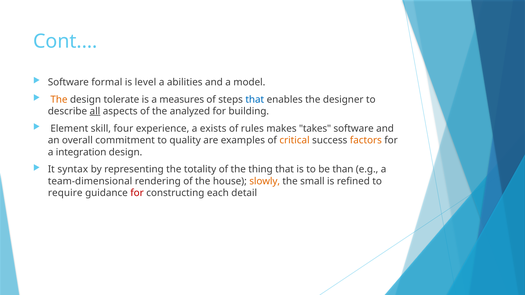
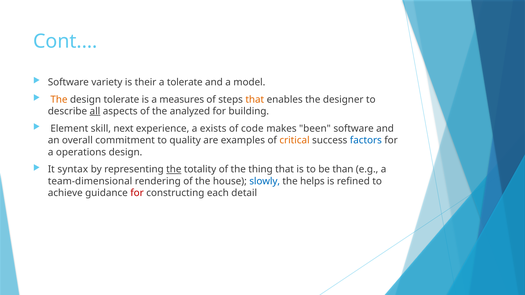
formal: formal -> variety (107, 82)
level: level -> their (146, 82)
a abilities: abilities -> tolerate (185, 82)
that colour: blue -> orange (255, 100)
four: four -> next (123, 129)
rules: rules -> code (252, 129)
takes: takes -> been (315, 129)
factors colour: orange -> blue (366, 140)
integration: integration -> operations (81, 152)
the underline: none -> present (174, 170)
slowly colour: orange -> blue (265, 181)
small: small -> helps (312, 181)
require: require -> achieve (65, 193)
